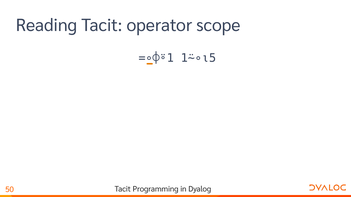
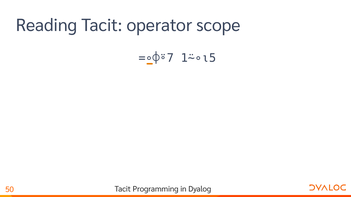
=∘⌽⍤1: =∘⌽⍤1 -> =∘⌽⍤7 (156, 58)
